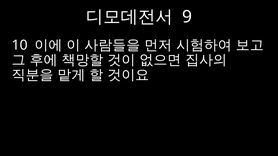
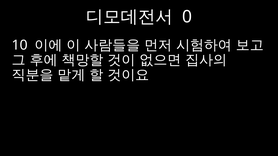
9: 9 -> 0 (187, 17)
